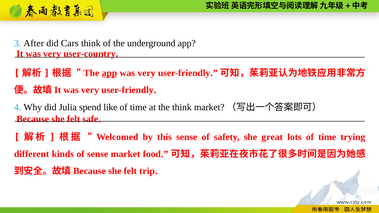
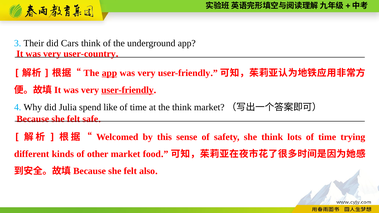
After: After -> Their (34, 43)
user-friendly underline: none -> present (127, 90)
she great: great -> think (272, 137)
of sense: sense -> other (98, 154)
trip: trip -> also (147, 171)
